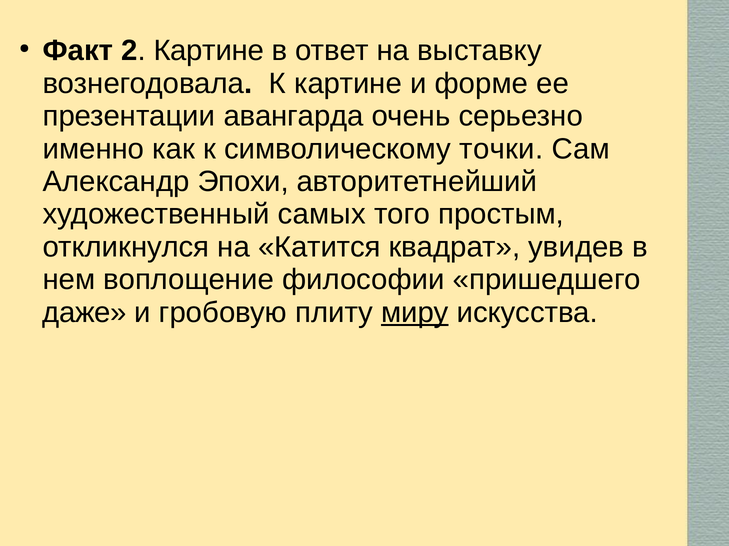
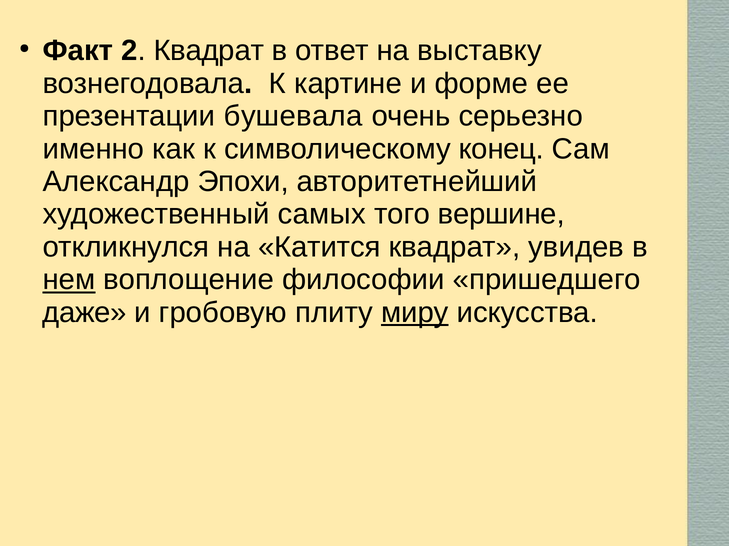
2 Картине: Картине -> Квадрат (209, 51)
авангарда: авангарда -> бушевала (293, 116)
точки: точки -> конец (502, 149)
простым: простым -> вершине (501, 215)
нем underline: none -> present (69, 280)
